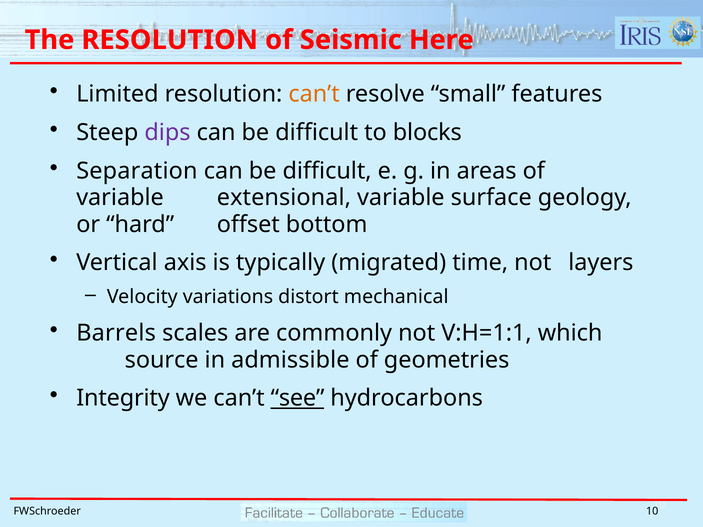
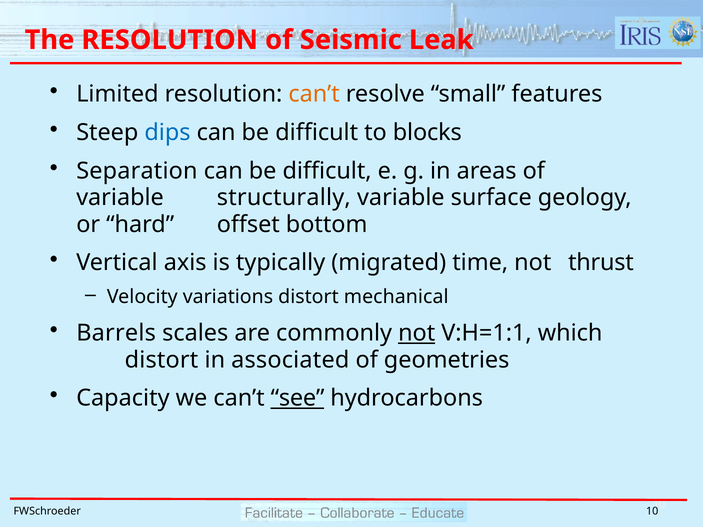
Here: Here -> Leak (441, 40)
dips colour: purple -> blue (167, 133)
extensional: extensional -> structurally (284, 198)
layers: layers -> thrust (601, 263)
not underline: none -> present (417, 333)
source: source -> distort (162, 360)
admissible: admissible -> associated (290, 360)
Integrity: Integrity -> Capacity (123, 398)
